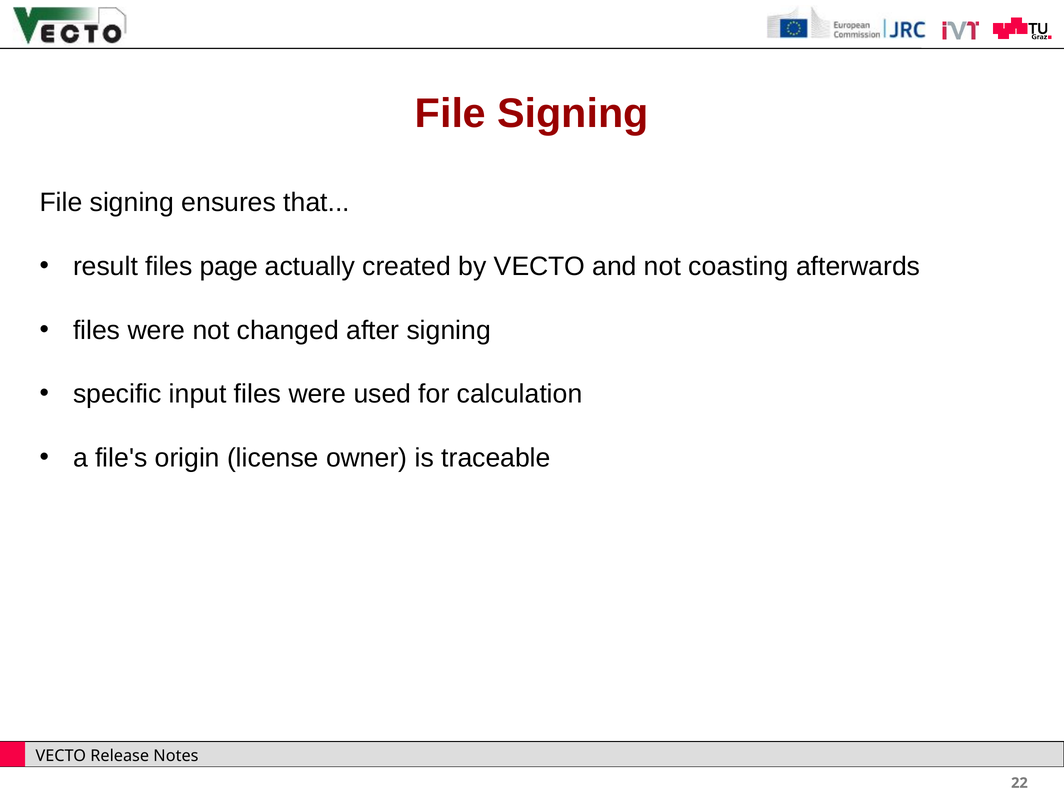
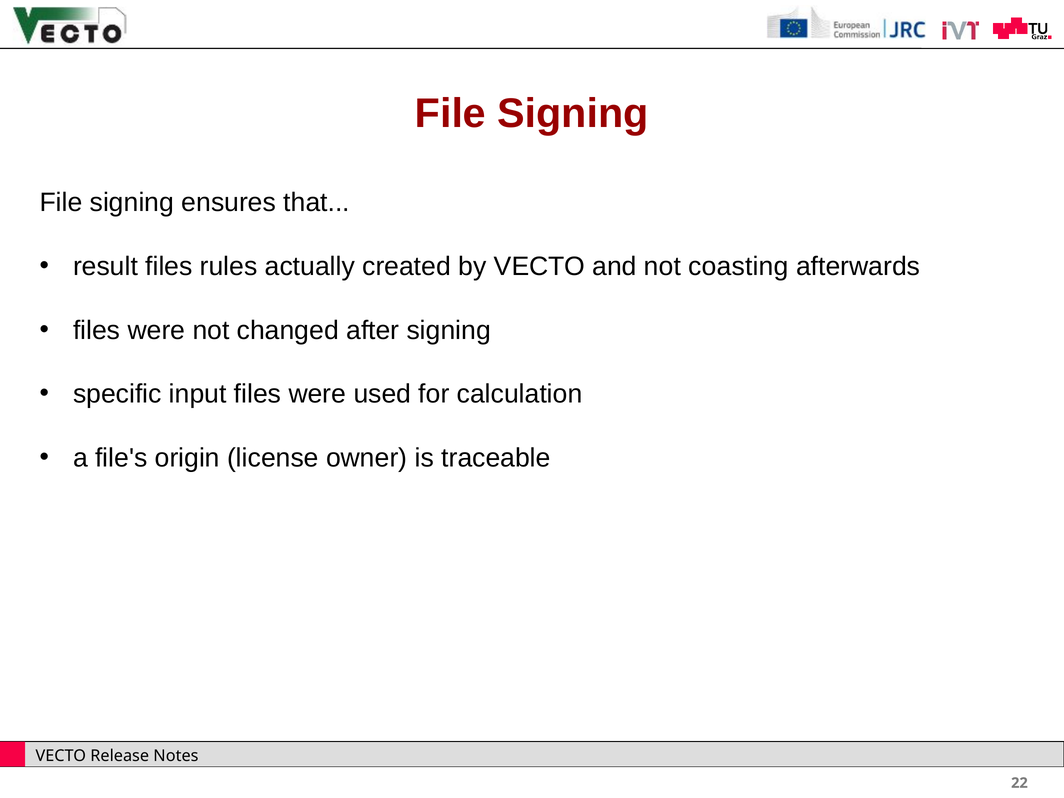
page: page -> rules (229, 266)
